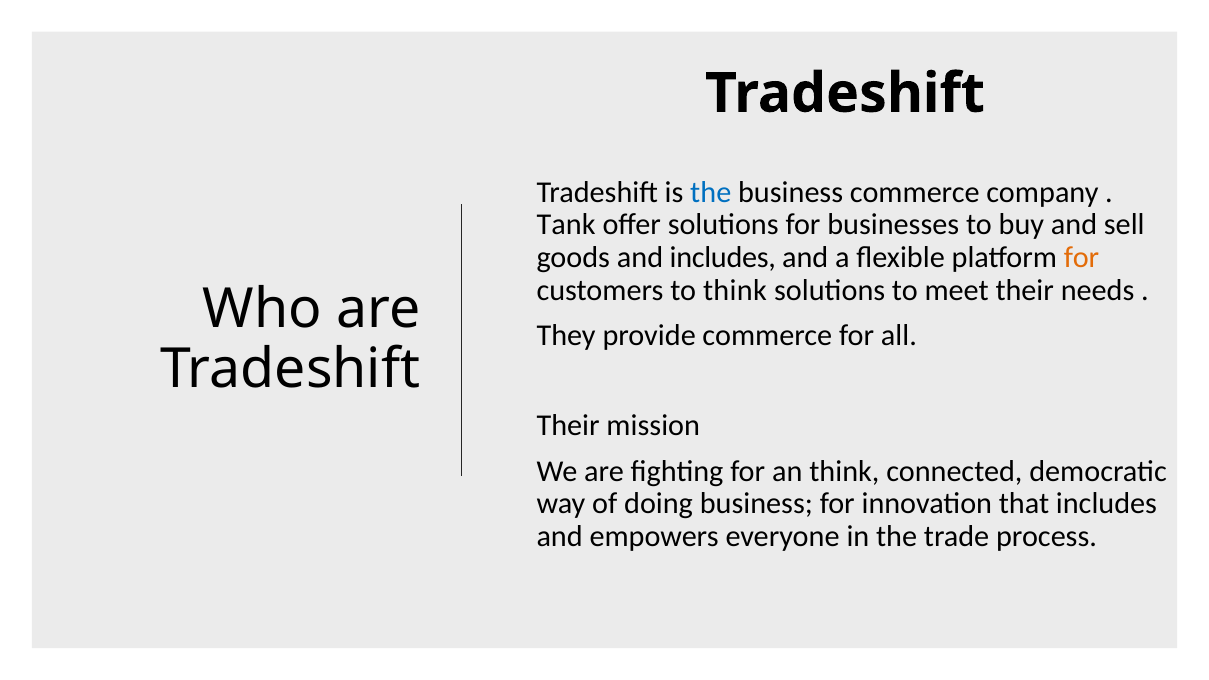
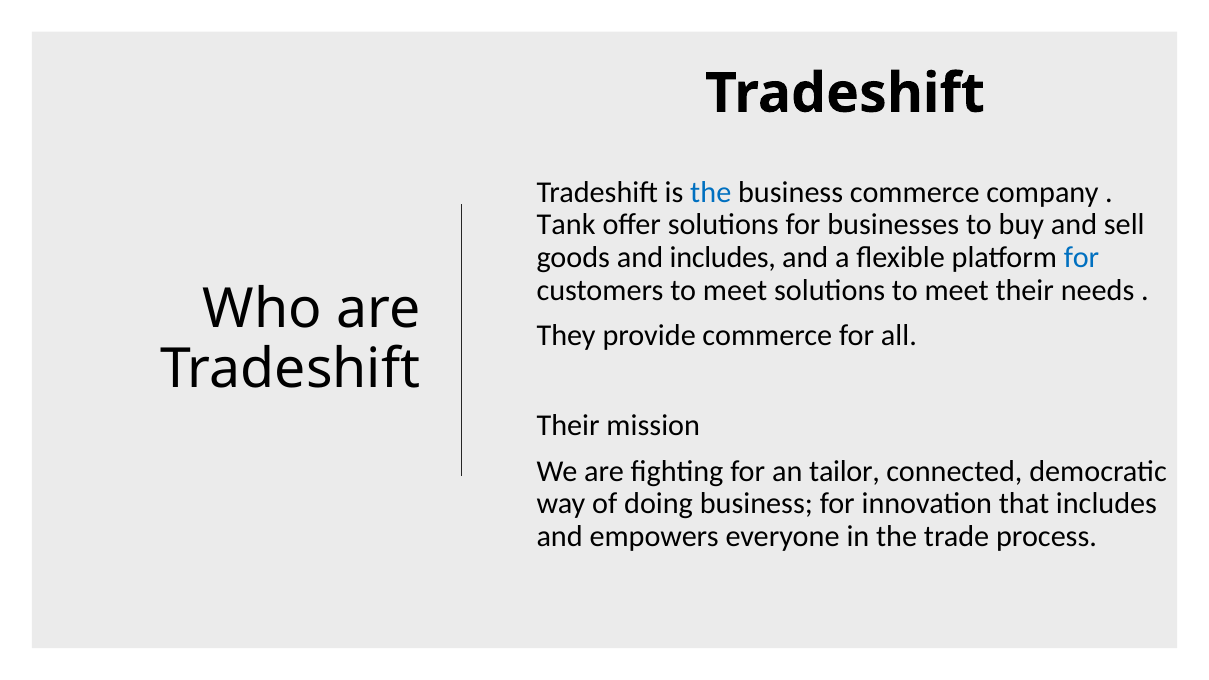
for colour: orange -> blue (1082, 258)
customers to think: think -> meet (735, 290)
an think: think -> tailor (845, 471)
